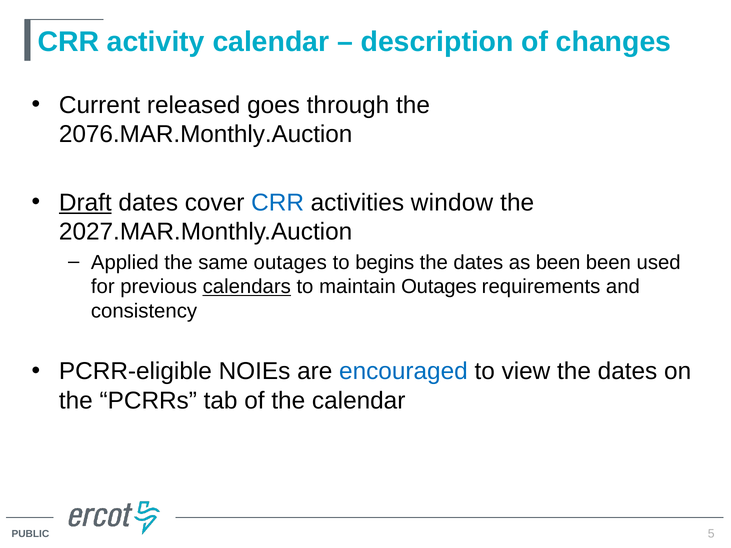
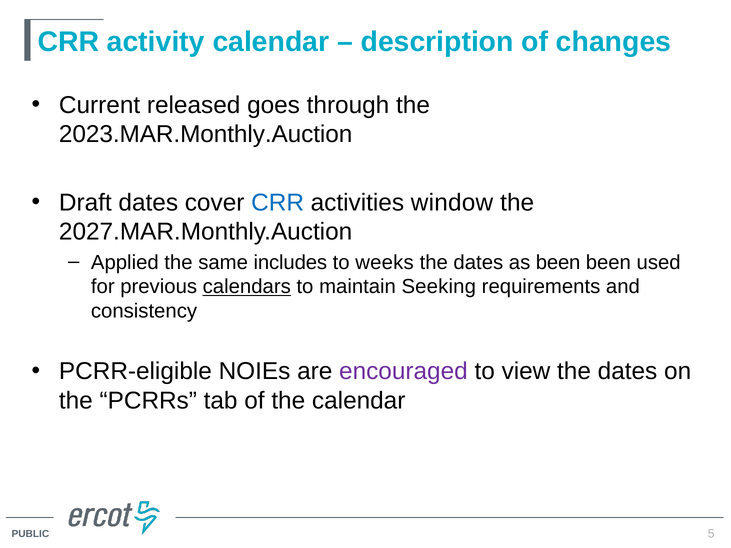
2076.MAR.Monthly.Auction: 2076.MAR.Monthly.Auction -> 2023.MAR.Monthly.Auction (206, 134)
Draft underline: present -> none (85, 203)
same outages: outages -> includes (290, 262)
begins: begins -> weeks (385, 262)
maintain Outages: Outages -> Seeking (439, 287)
encouraged colour: blue -> purple (403, 372)
